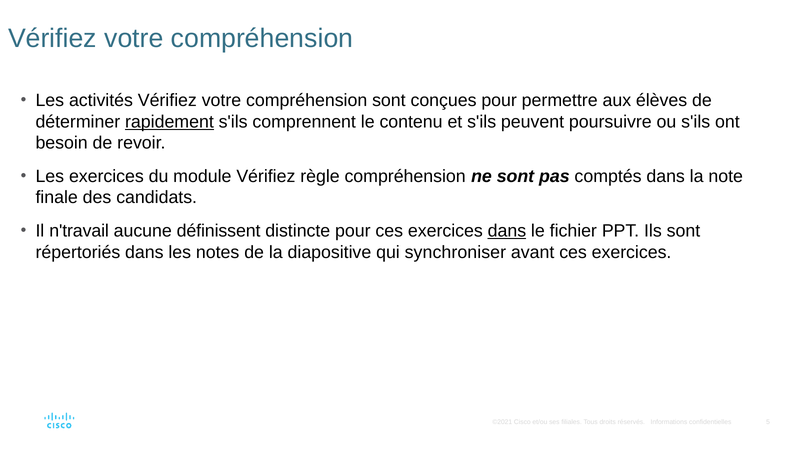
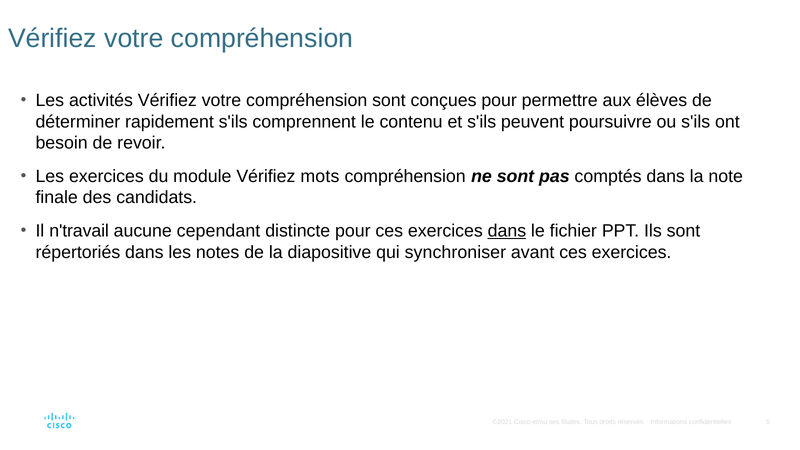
rapidement underline: present -> none (169, 122)
règle: règle -> mots (320, 176)
définissent: définissent -> cependant (218, 231)
